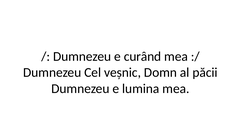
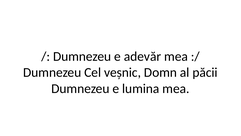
curând: curând -> adevăr (142, 56)
